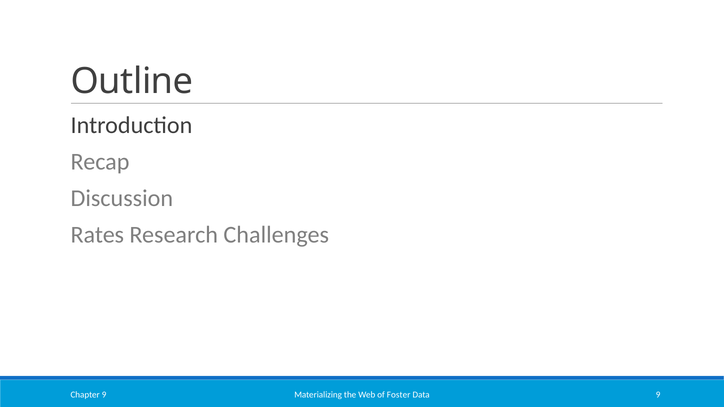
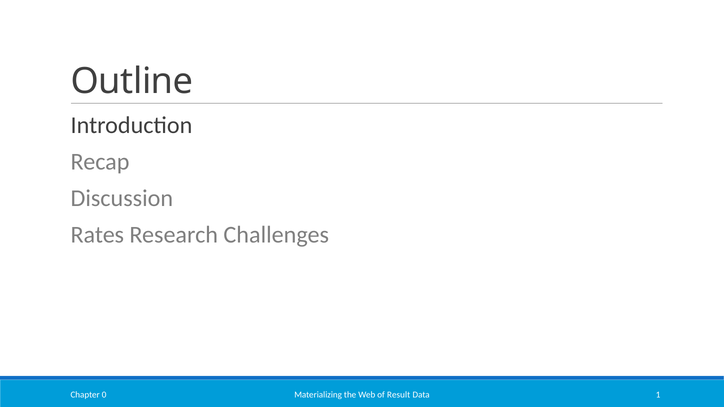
Foster: Foster -> Result (399, 395)
Data 9: 9 -> 1 (658, 395)
Chapter 9: 9 -> 0 (104, 395)
